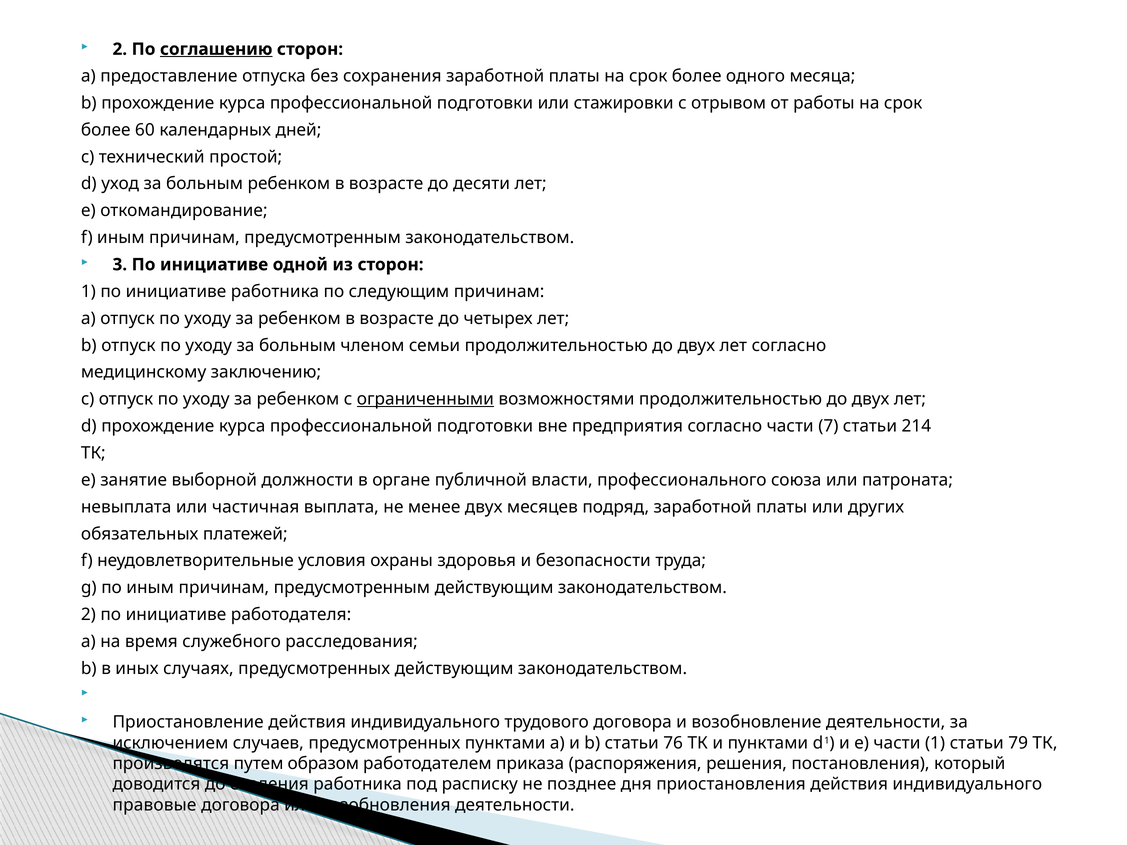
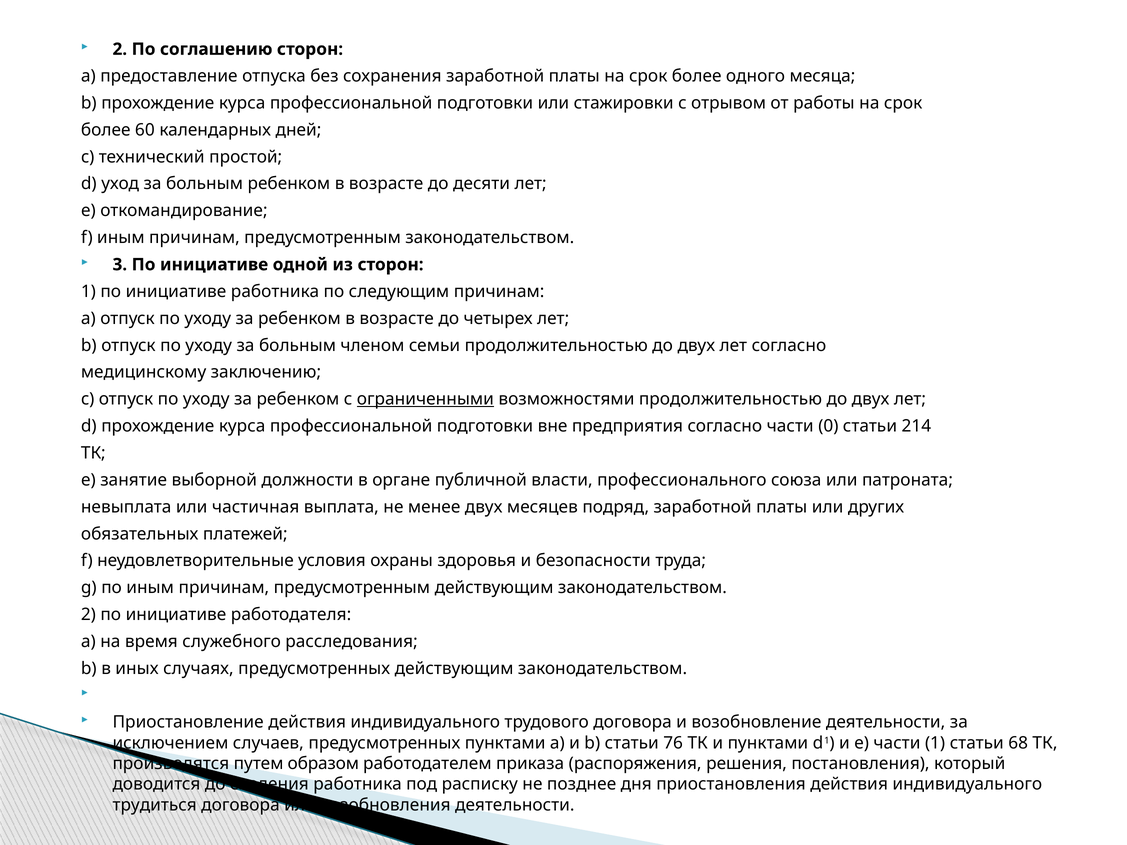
соглашению underline: present -> none (216, 49)
7: 7 -> 0 (828, 426)
79: 79 -> 68 (1018, 743)
правовые: правовые -> трудиться (155, 805)
